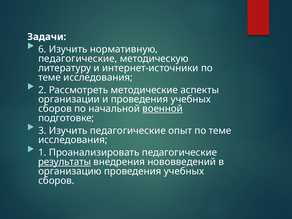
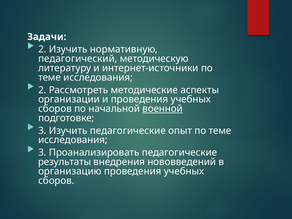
6: 6 -> 2 (42, 49)
педагогические: педагогические -> педагогический (78, 59)
1: 1 -> 3 (42, 153)
результаты underline: present -> none (65, 162)
